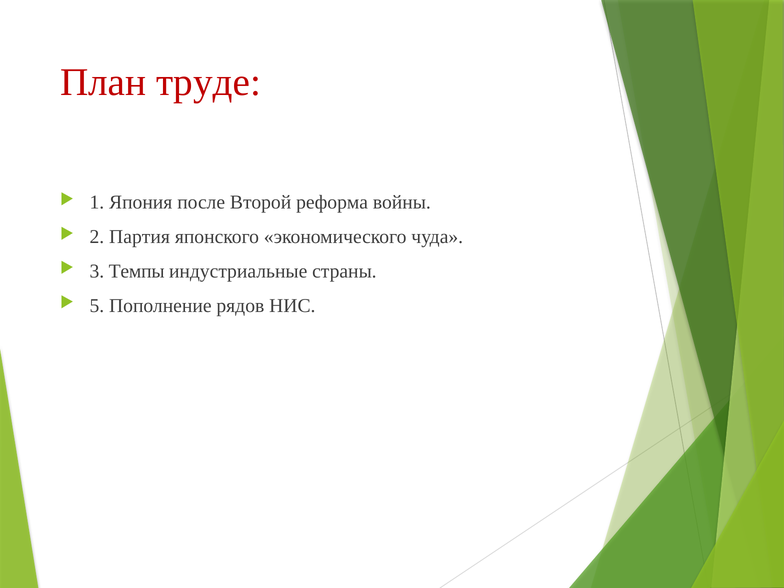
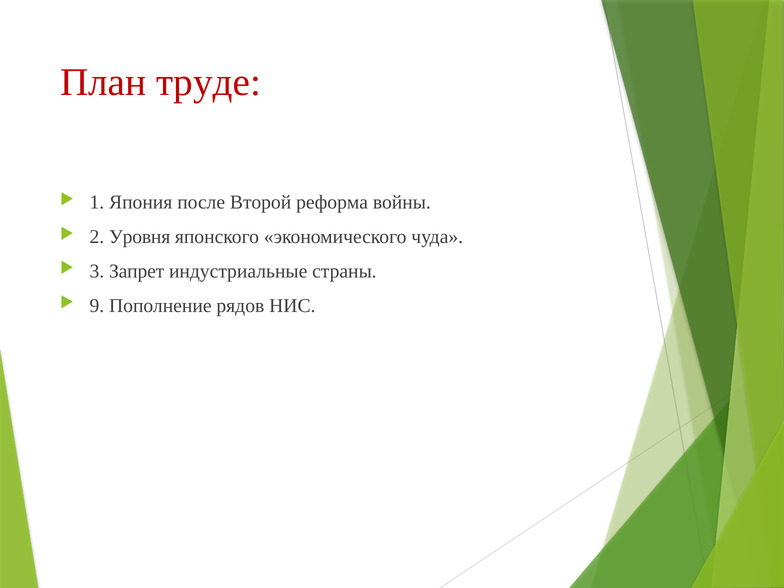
Партия: Партия -> Уровня (140, 237)
Темпы: Темпы -> Запрет (137, 271)
5: 5 -> 9 (97, 306)
